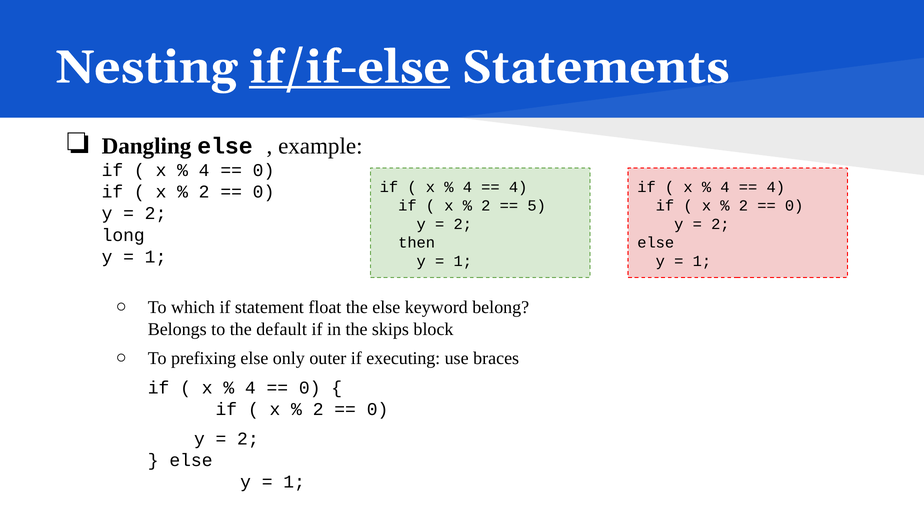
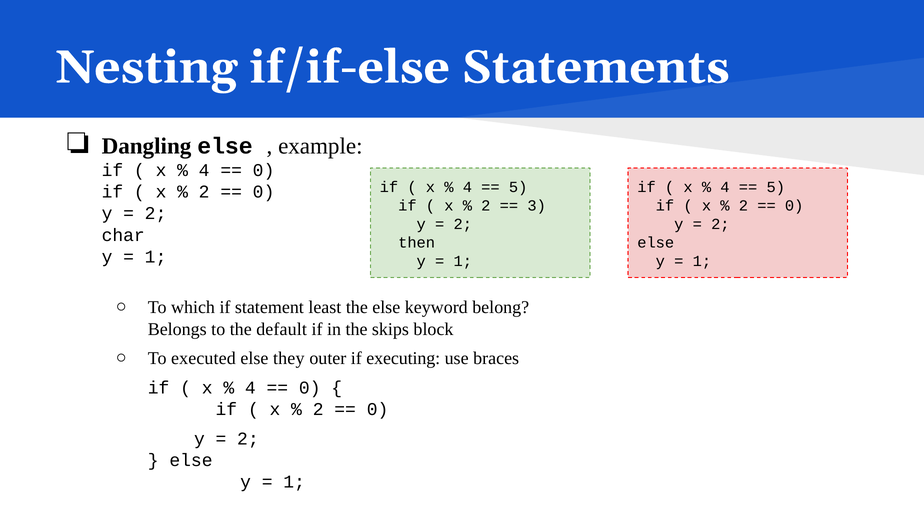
if/if-else underline: present -> none (350, 67)
4: 4 -> 5 (518, 187)
4: 4 -> 5 (776, 187)
5: 5 -> 3 (537, 206)
long: long -> char (123, 235)
float: float -> least (325, 307)
prefixing: prefixing -> executed (203, 358)
only: only -> they (289, 358)
